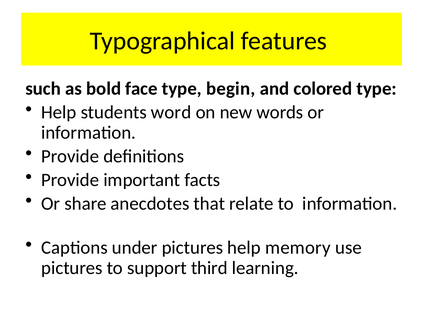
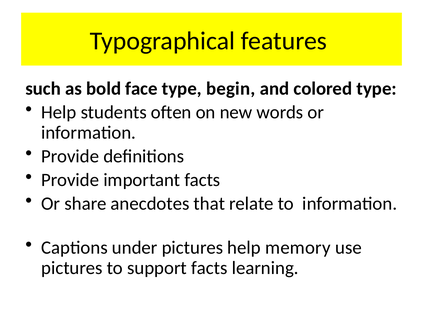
word: word -> often (171, 112)
support third: third -> facts (209, 268)
